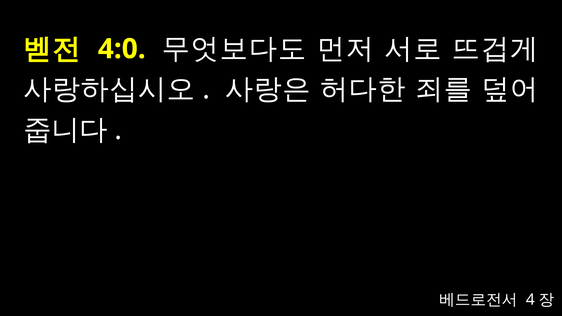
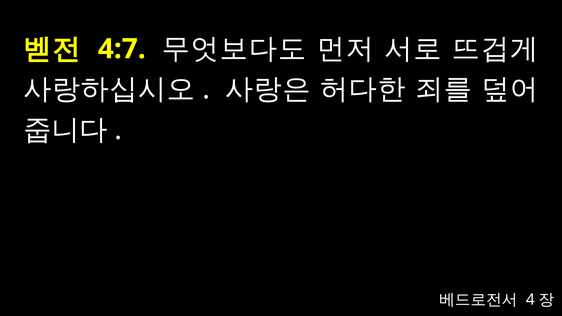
4:0: 4:0 -> 4:7 (122, 49)
